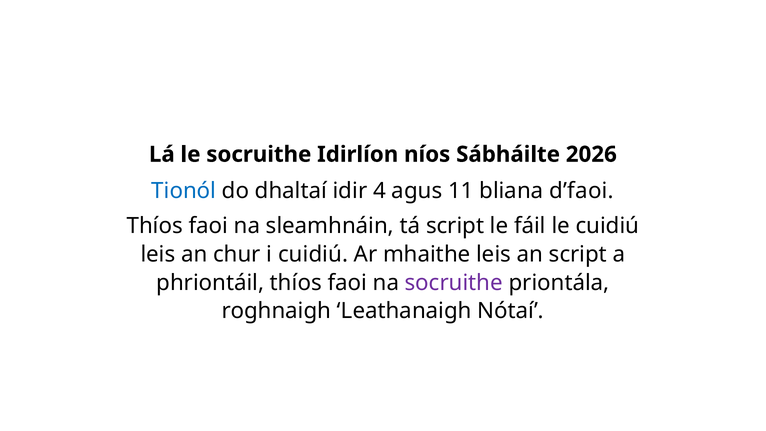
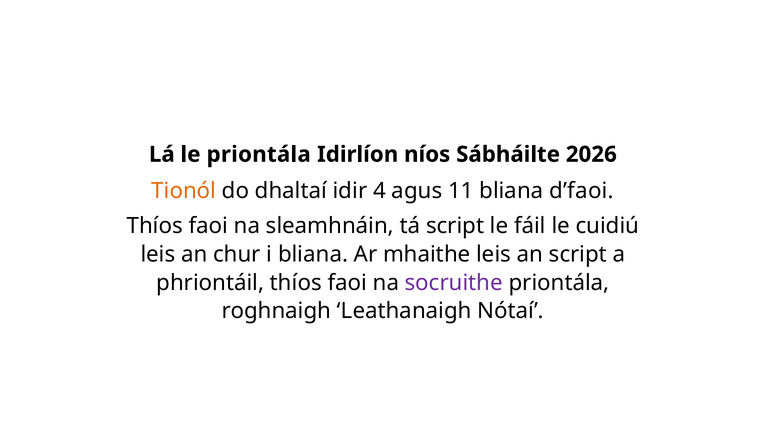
le socruithe: socruithe -> priontála (259, 154)
Tionól colour: blue -> orange (184, 191)
i cuidiú: cuidiú -> bliana (313, 254)
